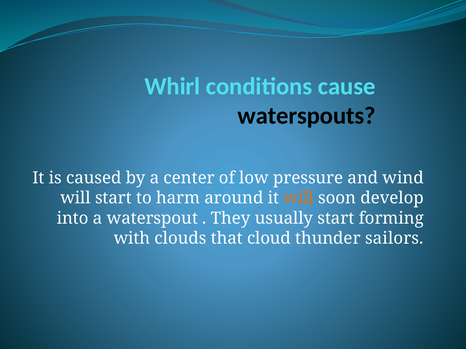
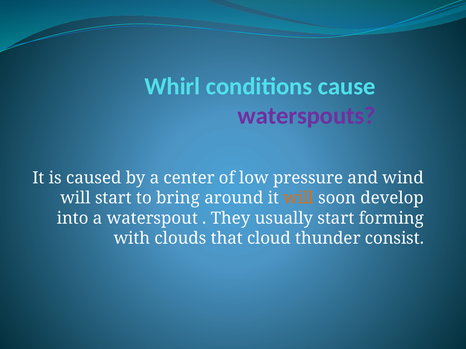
waterspouts colour: black -> purple (307, 116)
harm: harm -> bring (178, 198)
sailors: sailors -> consist (394, 239)
